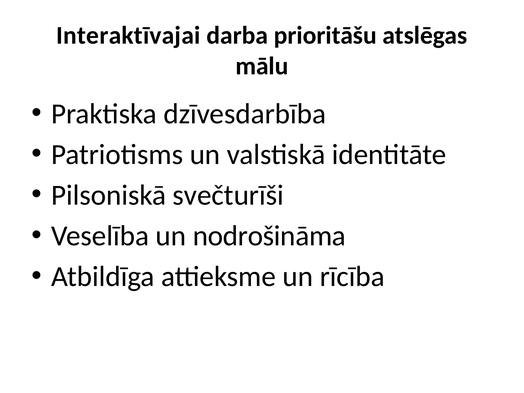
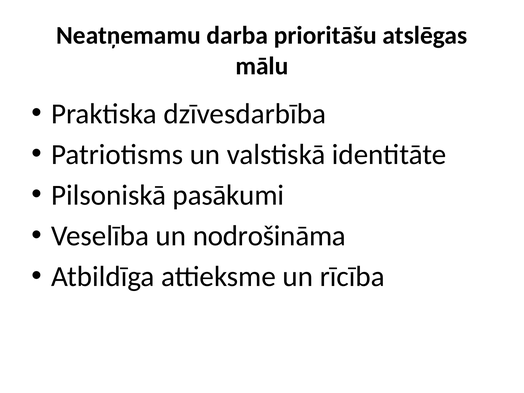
Interaktīvajai: Interaktīvajai -> Neatņemamu (129, 35)
svečturīši: svečturīši -> pasākumi (228, 195)
